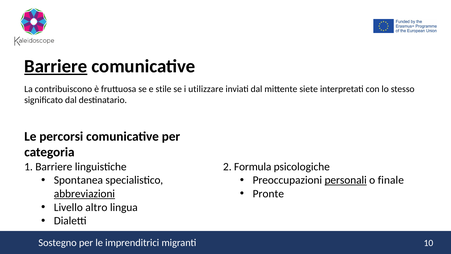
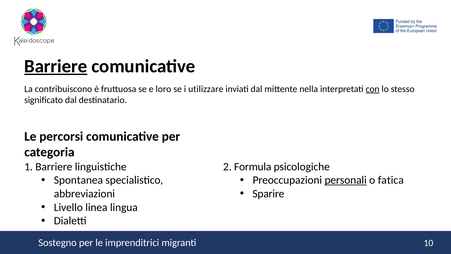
stile: stile -> loro (163, 89)
siete: siete -> nella (309, 89)
con underline: none -> present (373, 89)
finale: finale -> fatica (391, 180)
Pronte: Pronte -> Sparire (268, 194)
abbreviazioni underline: present -> none (84, 194)
altro: altro -> linea (96, 207)
